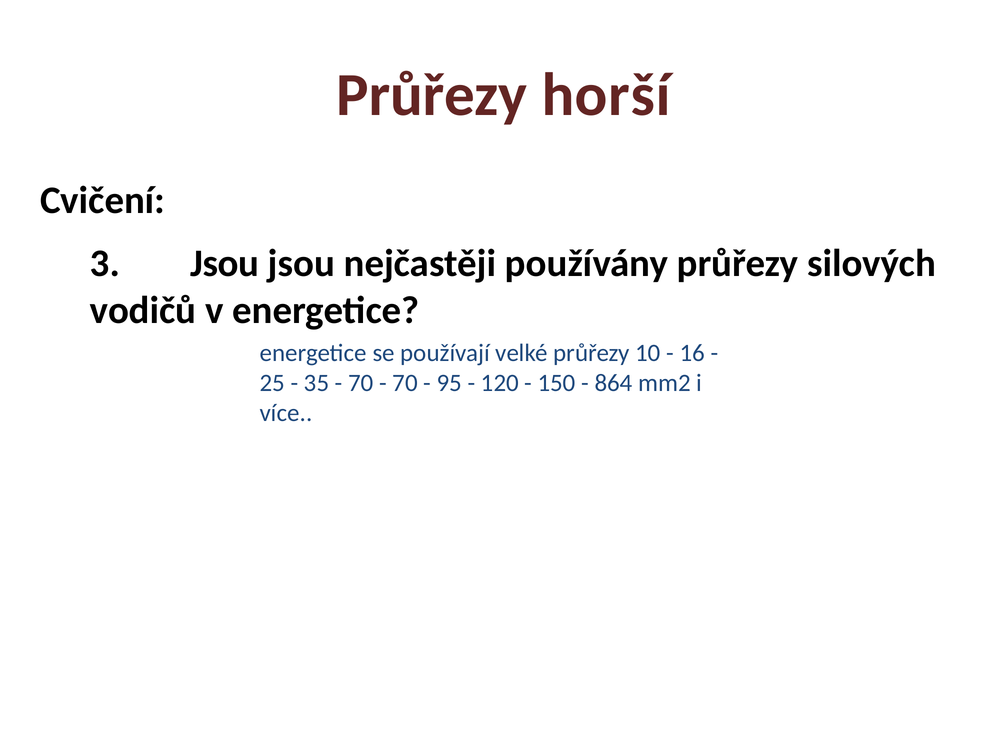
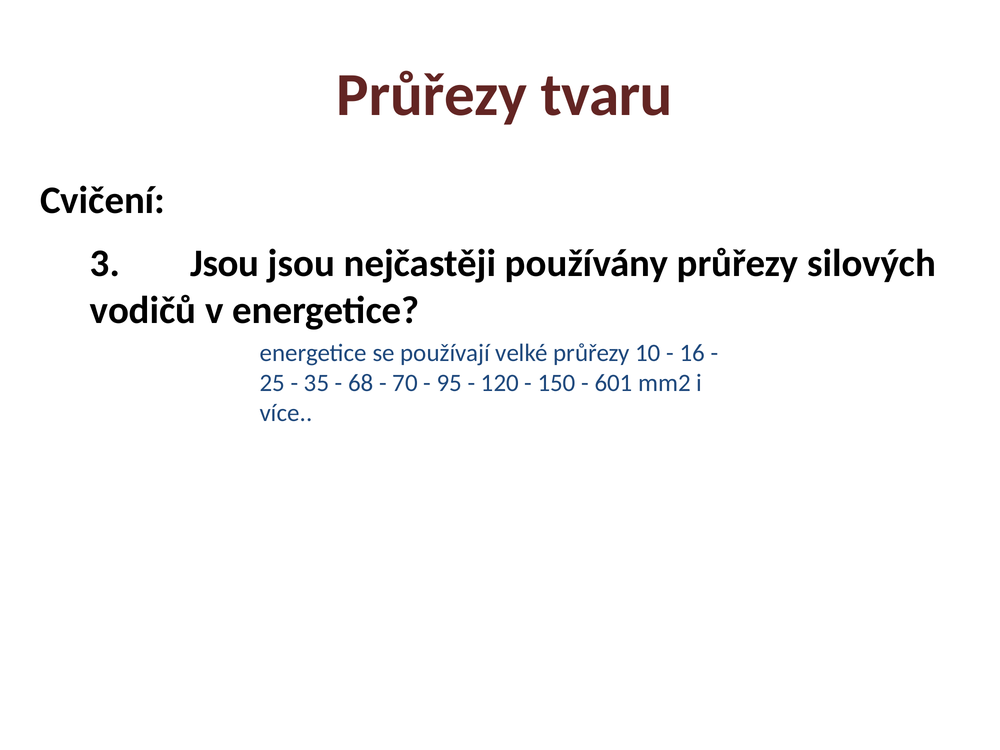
horší: horší -> tvaru (607, 95)
70: 70 -> 68 (361, 383)
864: 864 -> 601 (613, 383)
